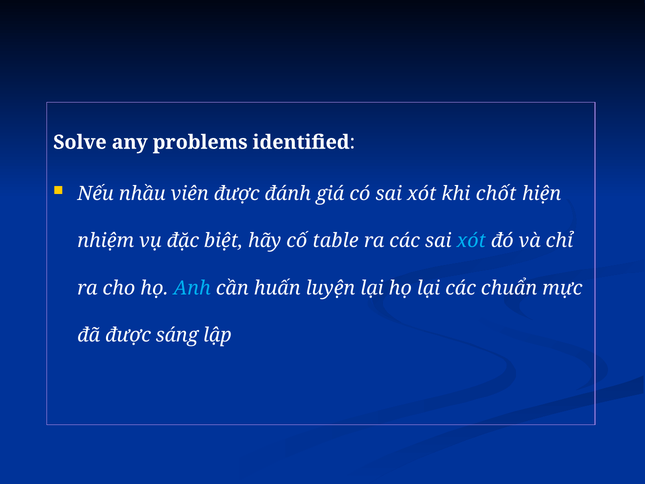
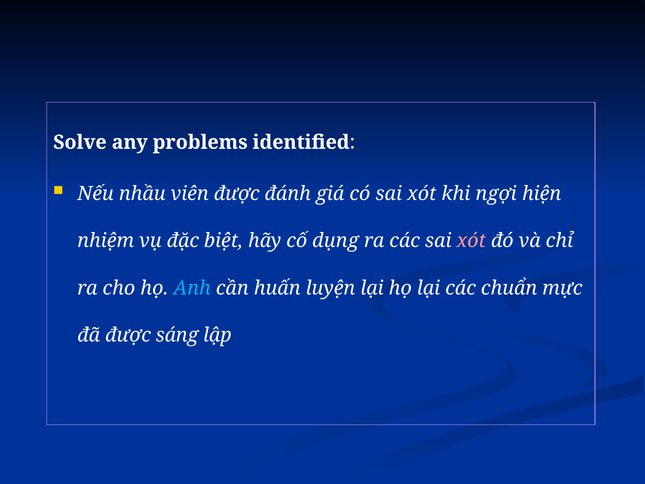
chốt: chốt -> ngợi (496, 193)
table: table -> dụng (336, 241)
xót colour: light blue -> pink (471, 241)
